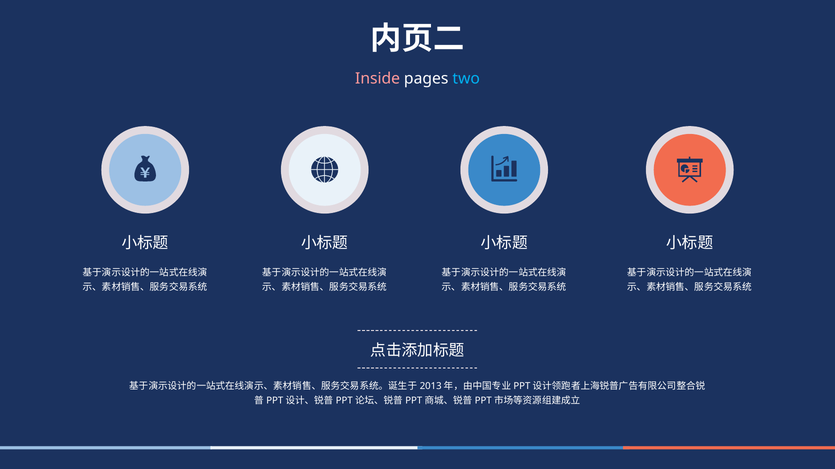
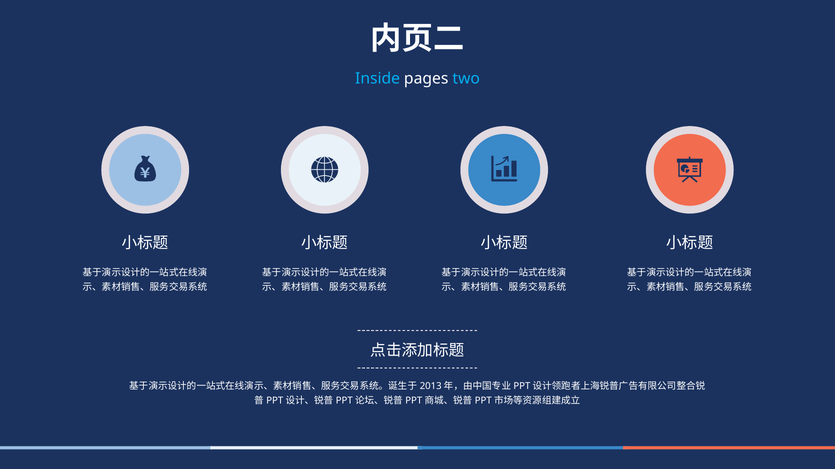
Inside colour: pink -> light blue (378, 79)
